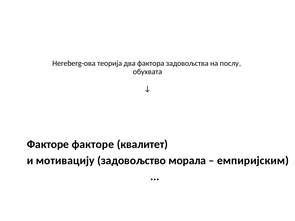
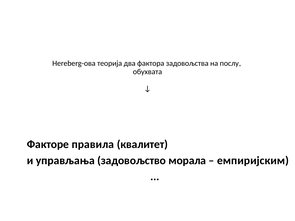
Факторе факторе: факторе -> правила (93, 145)
мотивацију: мотивацију -> управљања (65, 161)
